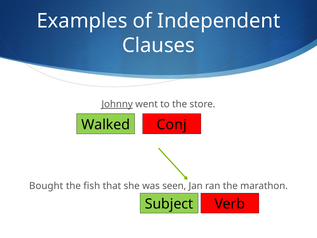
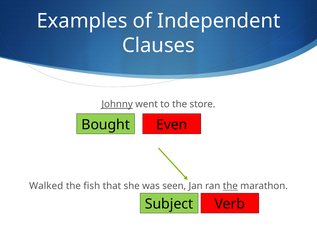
Walked: Walked -> Bought (106, 125)
Conj: Conj -> Even (172, 125)
Bought: Bought -> Walked (46, 186)
the underline: none -> present (230, 186)
